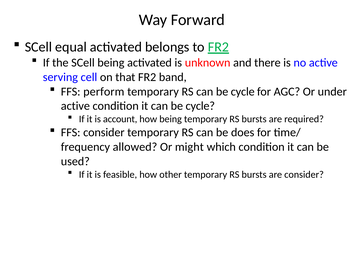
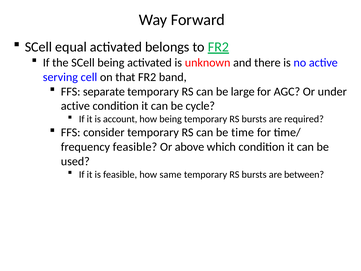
perform: perform -> separate (104, 91)
RS can be cycle: cycle -> large (243, 91)
does: does -> time (243, 132)
frequency allowed: allowed -> feasible (135, 147)
might: might -> above (189, 147)
other: other -> same (171, 174)
are consider: consider -> between (304, 174)
